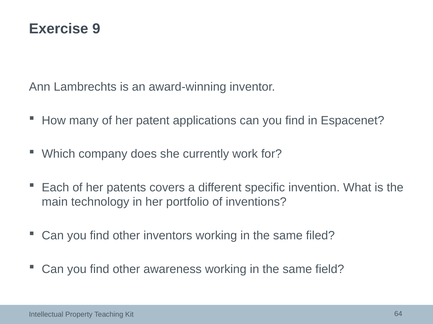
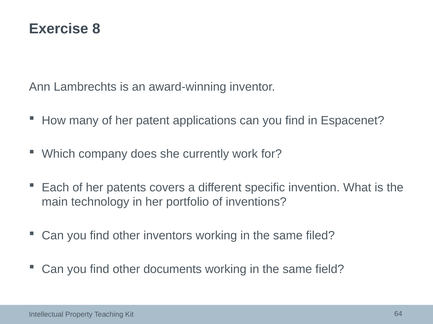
9: 9 -> 8 (96, 29)
awareness: awareness -> documents (173, 270)
